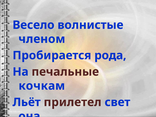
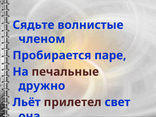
Весело: Весело -> Сядьте (33, 25)
рода: рода -> паре (110, 55)
кочкам: кочкам -> дружно (42, 86)
